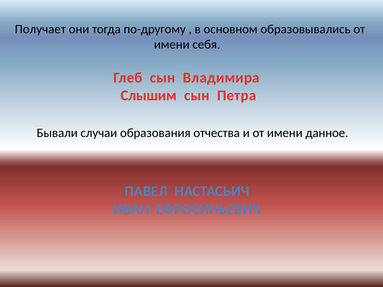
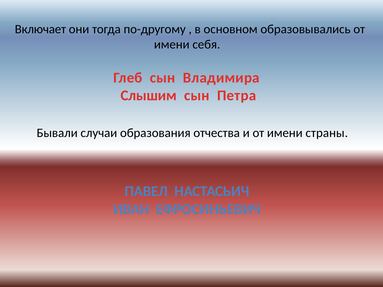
Получает: Получает -> Включает (40, 29)
данное: данное -> страны (327, 133)
